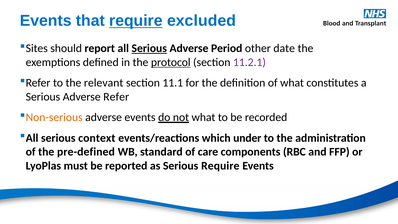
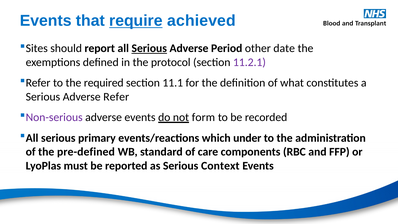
excluded: excluded -> achieved (201, 21)
protocol underline: present -> none (171, 62)
relevant: relevant -> required (104, 83)
Non-serious colour: orange -> purple (54, 117)
not what: what -> form (203, 117)
context: context -> primary (97, 138)
Serious Require: Require -> Context (220, 166)
